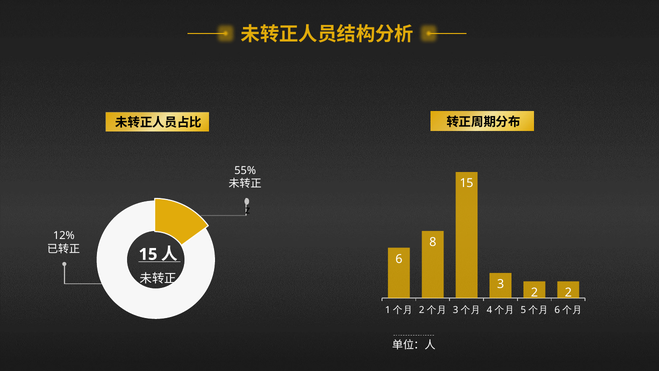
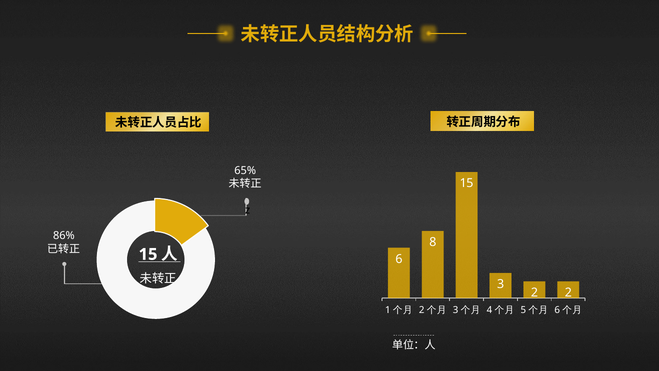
55%: 55% -> 65% (245, 170)
12%: 12% -> 86% (64, 236)
